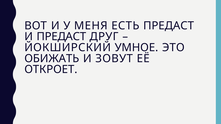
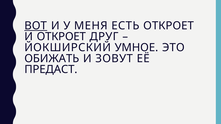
ВОТ underline: none -> present (36, 26)
ЕСТЬ ПРЕДАСТ: ПРЕДАСТ -> ОТКРОЕТ (169, 26)
И ПРЕДАСТ: ПРЕДАСТ -> ОТКРОЕТ (61, 37)
ОТКРОЕТ: ОТКРОЕТ -> ПРЕДАСТ (51, 70)
